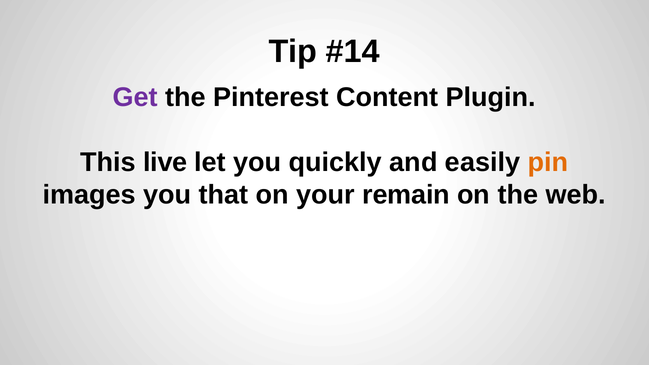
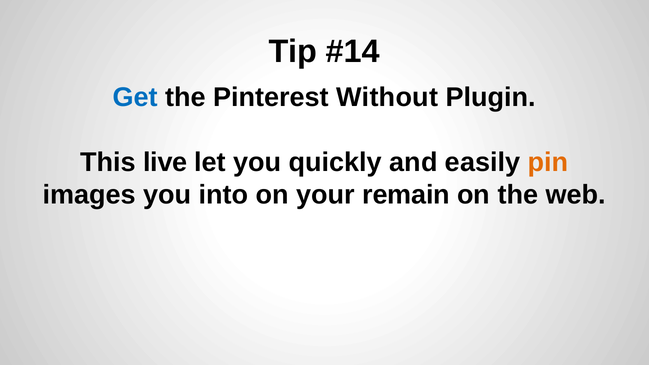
Get colour: purple -> blue (135, 97)
Content: Content -> Without (387, 97)
that: that -> into (224, 195)
